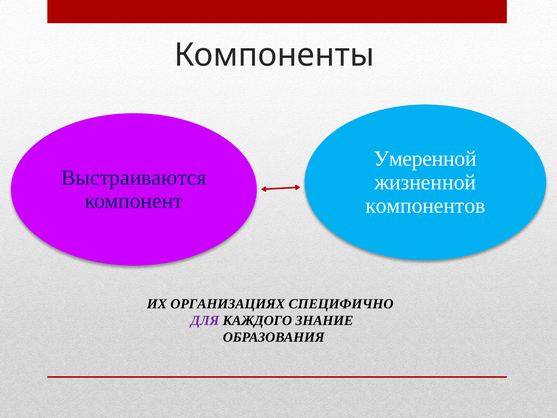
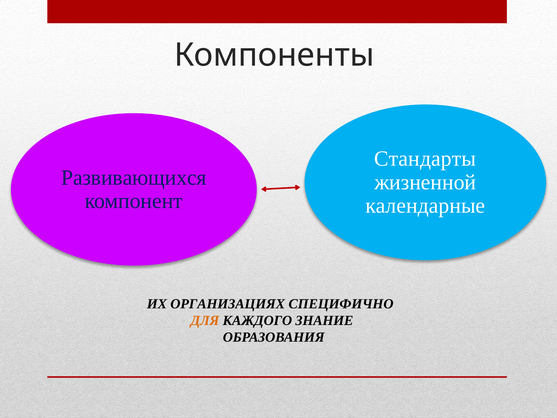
Умеренной: Умеренной -> Стандарты (425, 159)
Выстраиваются: Выстраиваются -> Развивающихся (134, 177)
компонентов: компонентов -> календарные (425, 206)
ДЛЯ colour: purple -> orange (205, 320)
